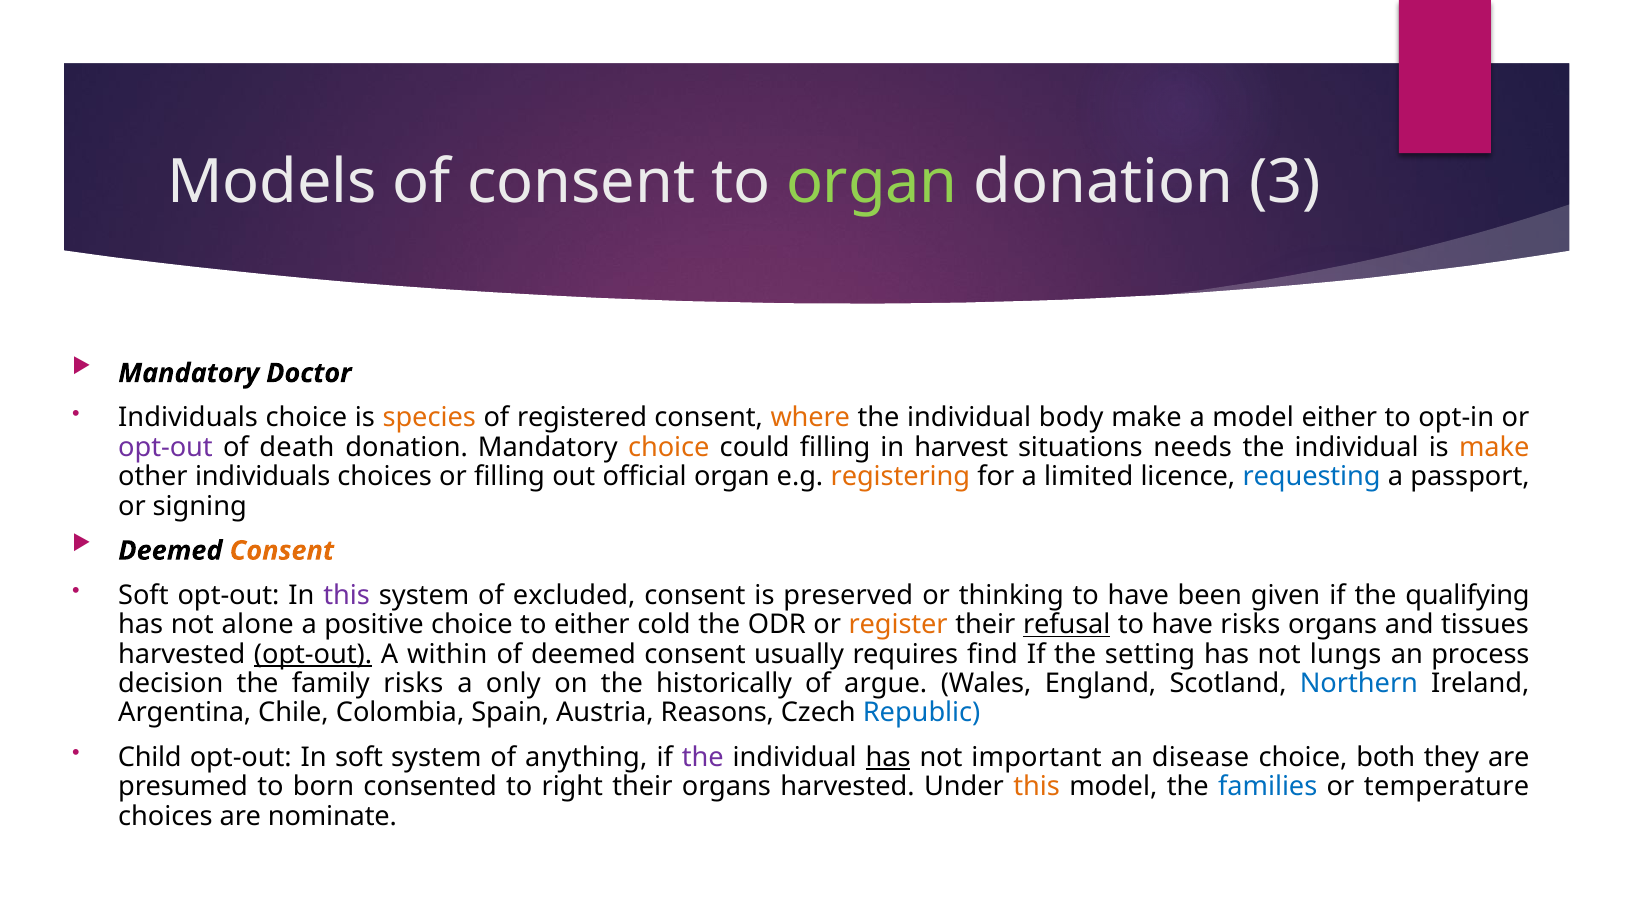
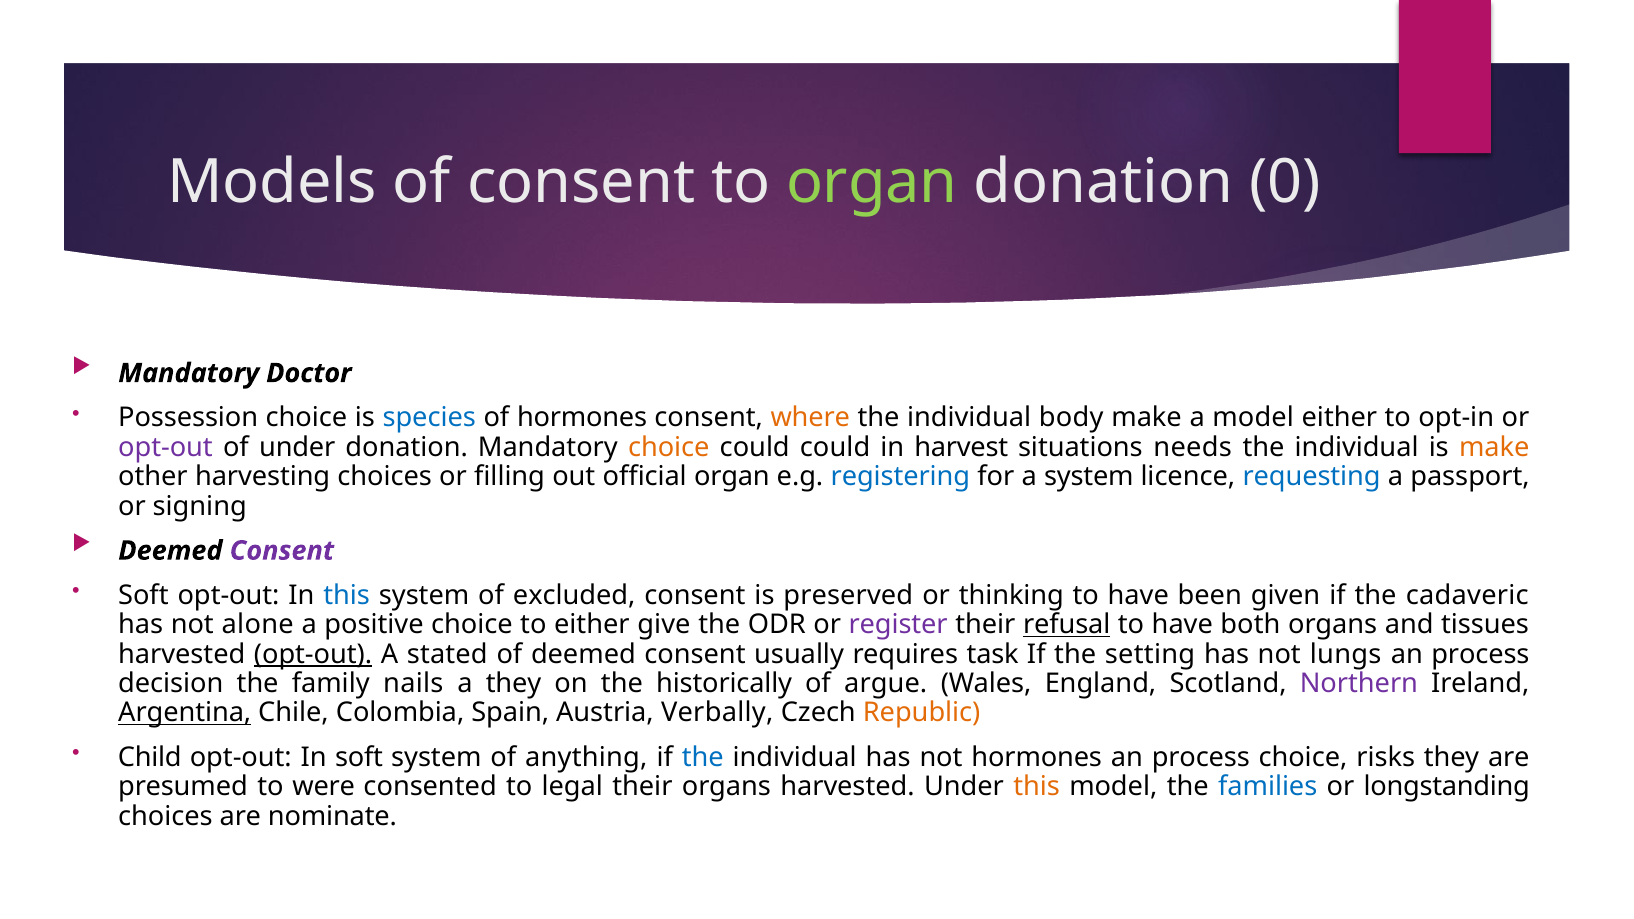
3: 3 -> 0 (1285, 182)
Individuals: Individuals -> Possession (188, 418)
species colour: orange -> blue (429, 418)
of registered: registered -> hormones (582, 418)
of death: death -> under (297, 447)
could filling: filling -> could (835, 447)
other individuals: individuals -> harvesting (263, 477)
registering colour: orange -> blue (900, 477)
a limited: limited -> system (1089, 477)
Consent colour: orange -> purple (282, 551)
this colour: purple -> blue (347, 595)
qualifying: qualifying -> cadaveric (1467, 595)
cold: cold -> give (664, 625)
register colour: orange -> purple (898, 625)
have risks: risks -> both (1250, 625)
within: within -> stated (447, 654)
find: find -> task (993, 654)
family risks: risks -> nails (413, 684)
a only: only -> they (514, 684)
Northern colour: blue -> purple (1359, 684)
Argentina underline: none -> present (185, 713)
Reasons: Reasons -> Verbally (717, 713)
Republic colour: blue -> orange (922, 713)
the colour: purple -> blue (703, 758)
has underline: present -> none (888, 758)
not important: important -> hormones (1037, 758)
disease: disease -> process (1201, 758)
both: both -> risks (1386, 758)
born: born -> were (324, 787)
right: right -> legal (572, 787)
temperature: temperature -> longstanding (1447, 787)
